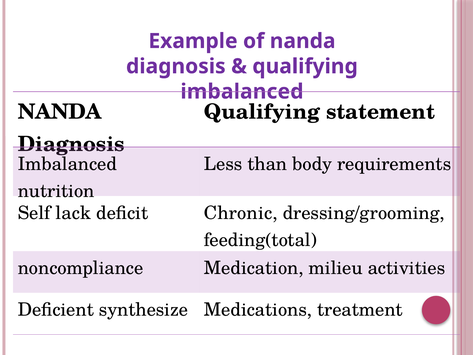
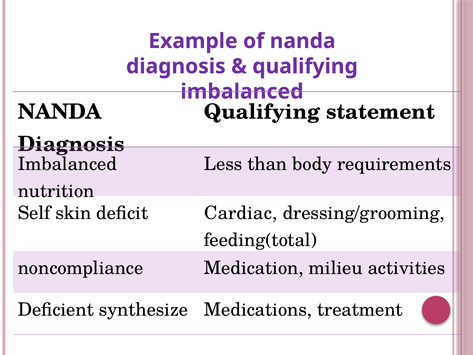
lack: lack -> skin (73, 213)
Chronic: Chronic -> Cardiac (241, 213)
